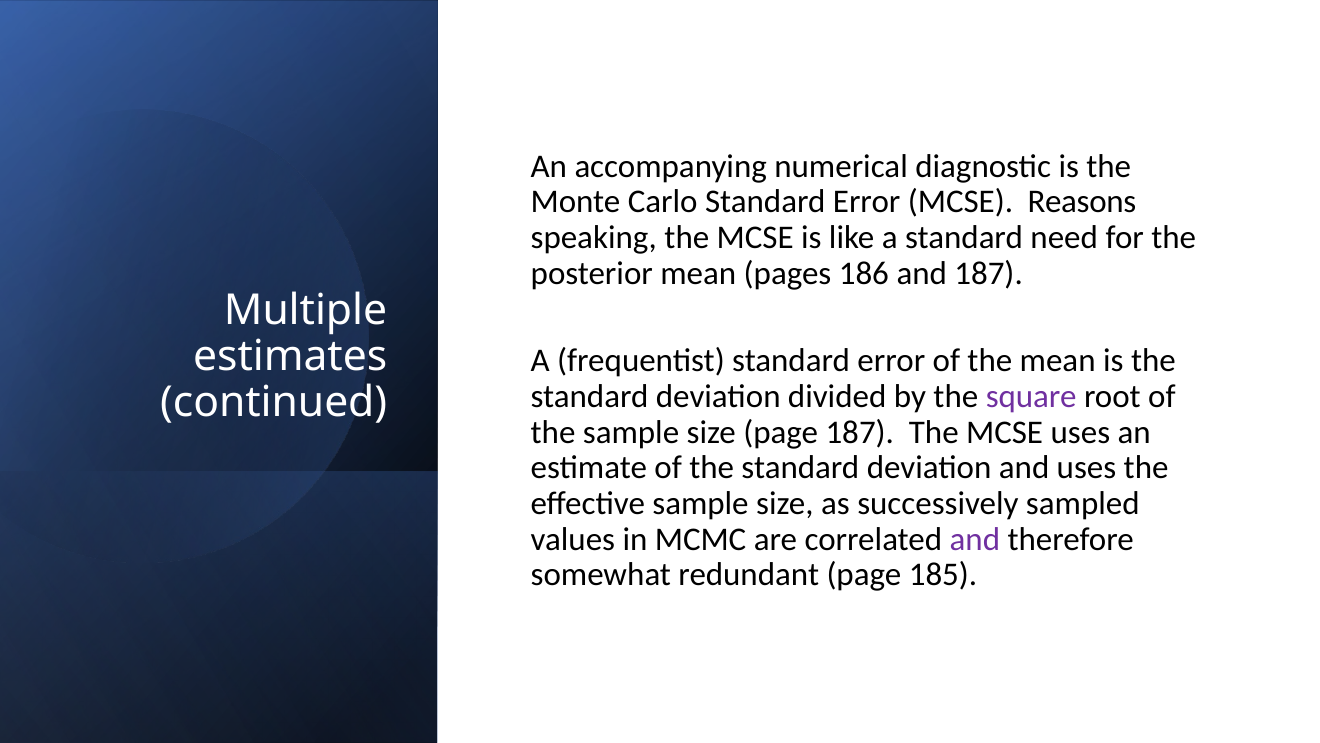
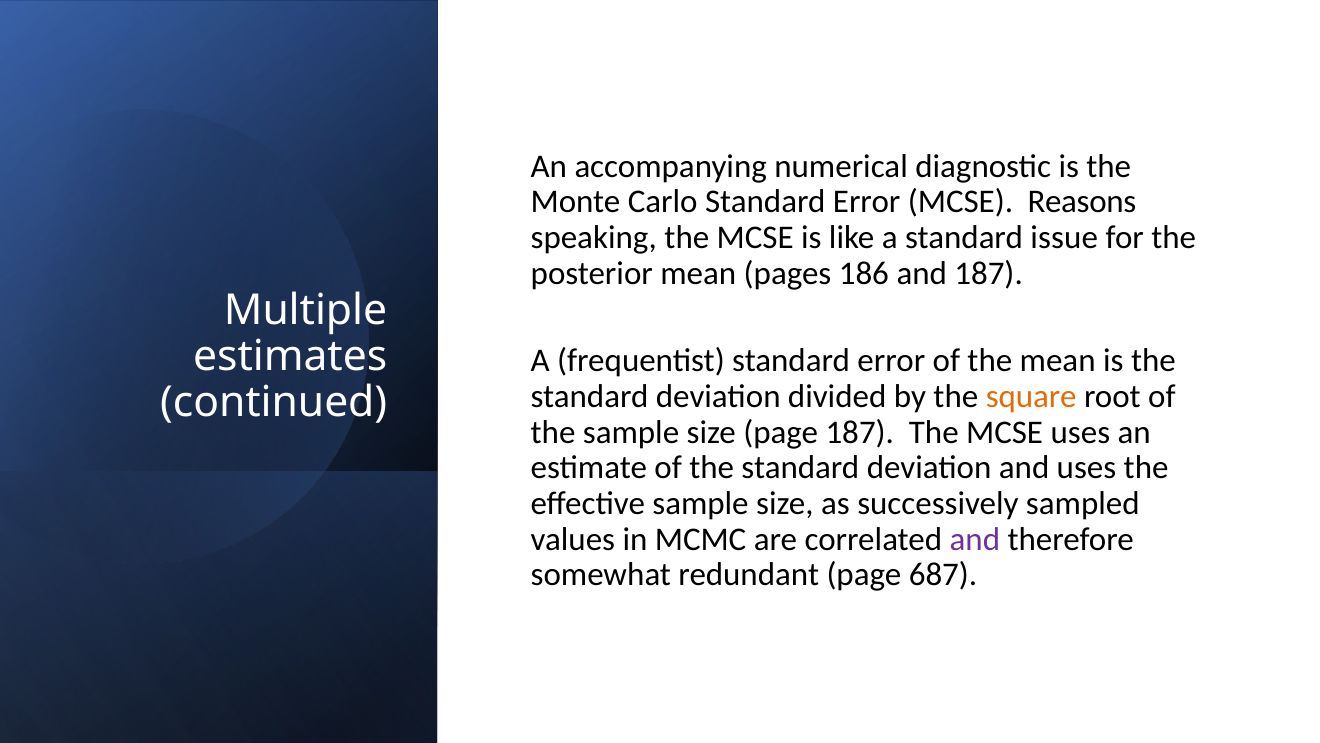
need: need -> issue (1064, 237)
square colour: purple -> orange (1031, 396)
185: 185 -> 687 (943, 575)
